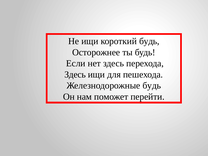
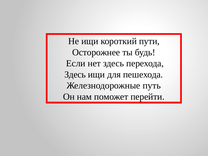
короткий будь: будь -> пути (149, 41)
Железнодорожные будь: будь -> путь (152, 86)
